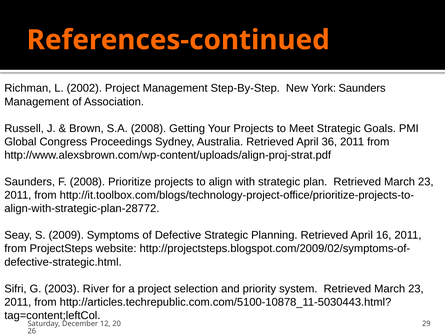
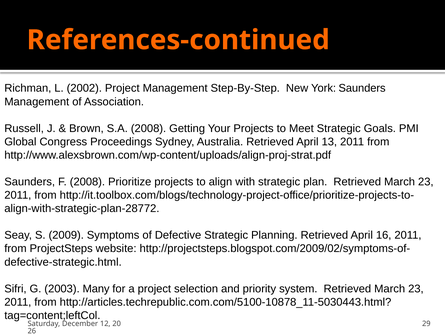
36: 36 -> 13 (329, 142)
River: River -> Many (96, 289)
